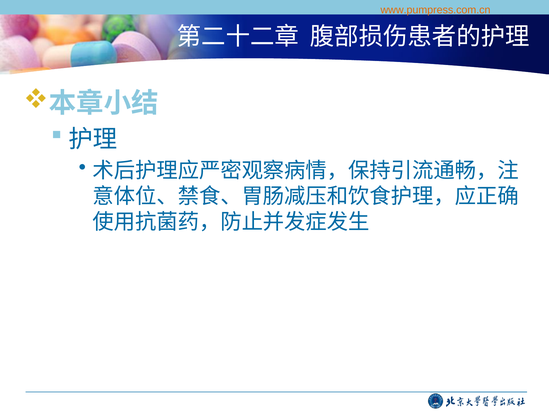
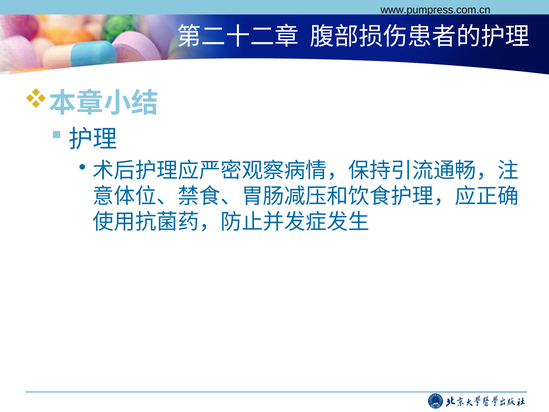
www.pumpress.com.cn colour: orange -> black (436, 10)
